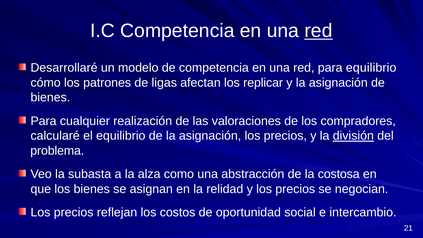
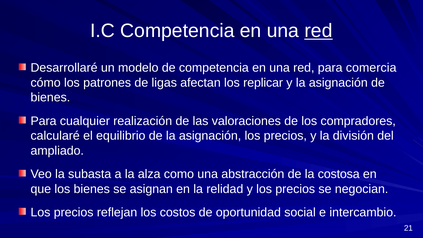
para equilibrio: equilibrio -> comercia (371, 68)
división underline: present -> none (353, 136)
problema: problema -> ampliado (57, 151)
